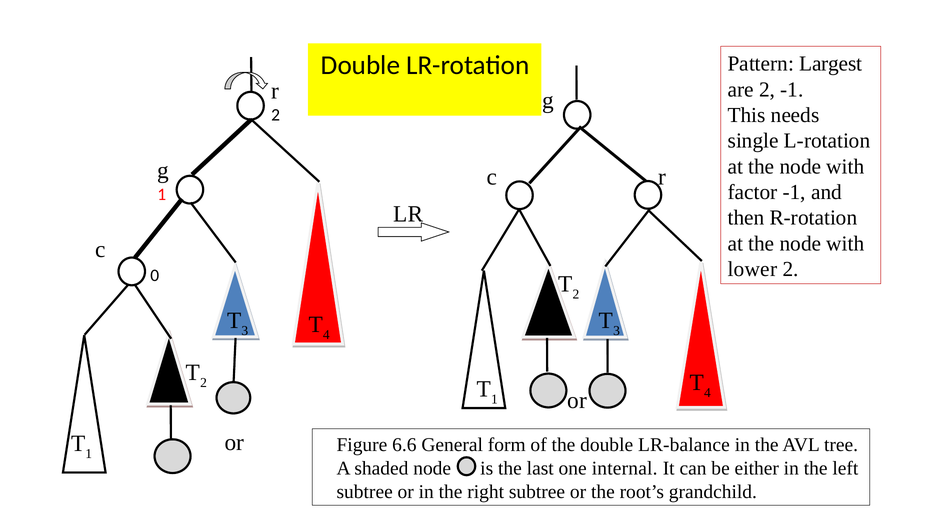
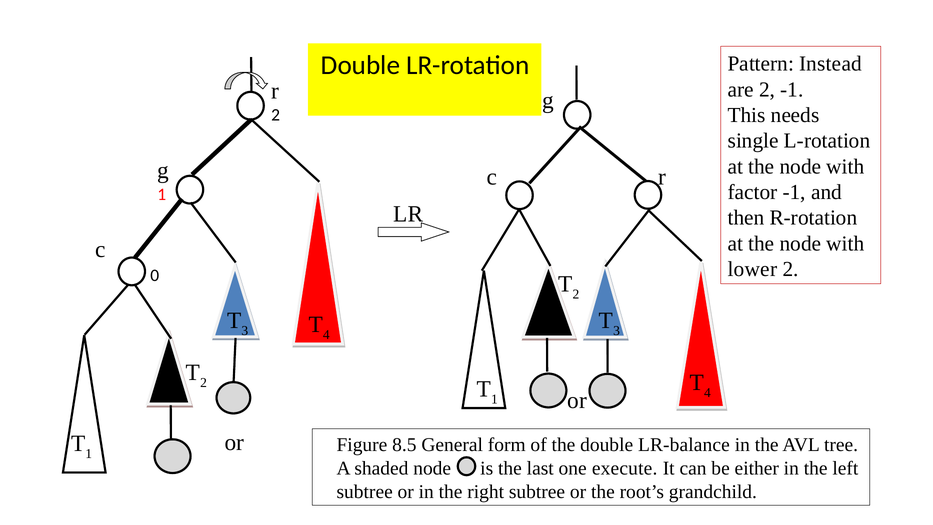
Largest: Largest -> Instead (831, 64)
6.6: 6.6 -> 8.5 (404, 445)
internal: internal -> execute (625, 468)
